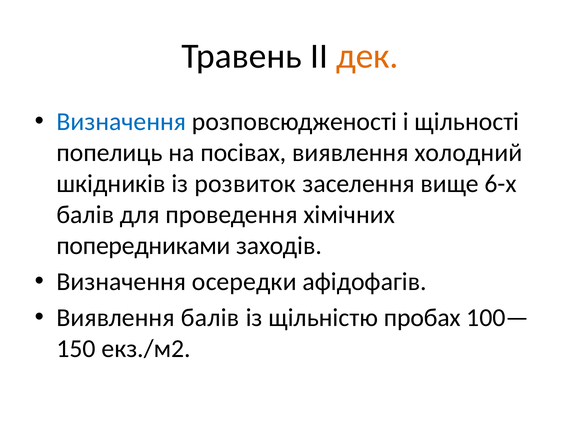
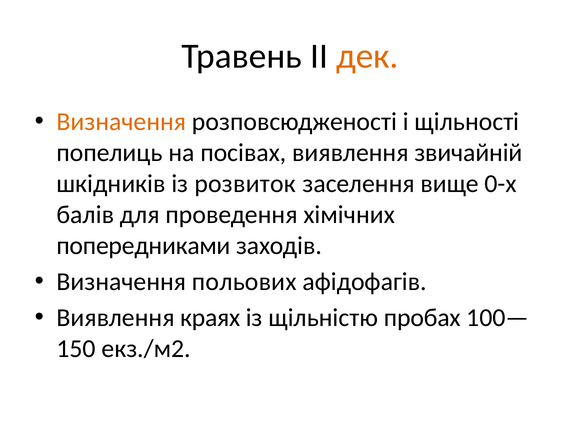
Визначення colour: blue -> orange (121, 122)
холодний: холодний -> звичайній (468, 153)
6-х: 6-х -> 0-х (501, 184)
осередки: осередки -> польових (244, 282)
Виявлення балів: балів -> краях (210, 318)
